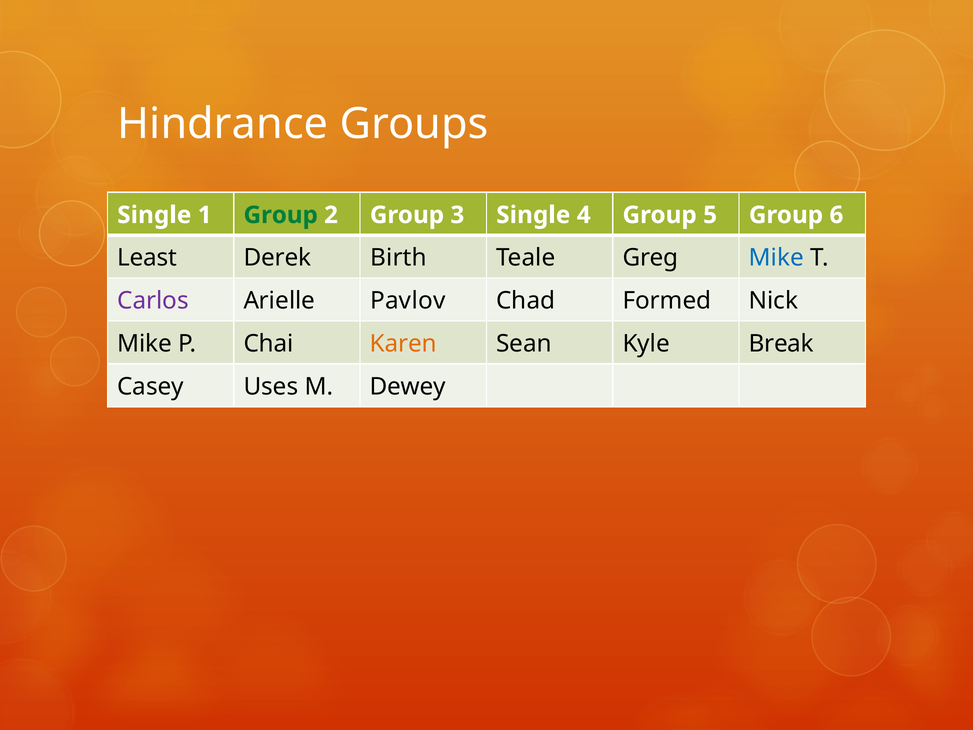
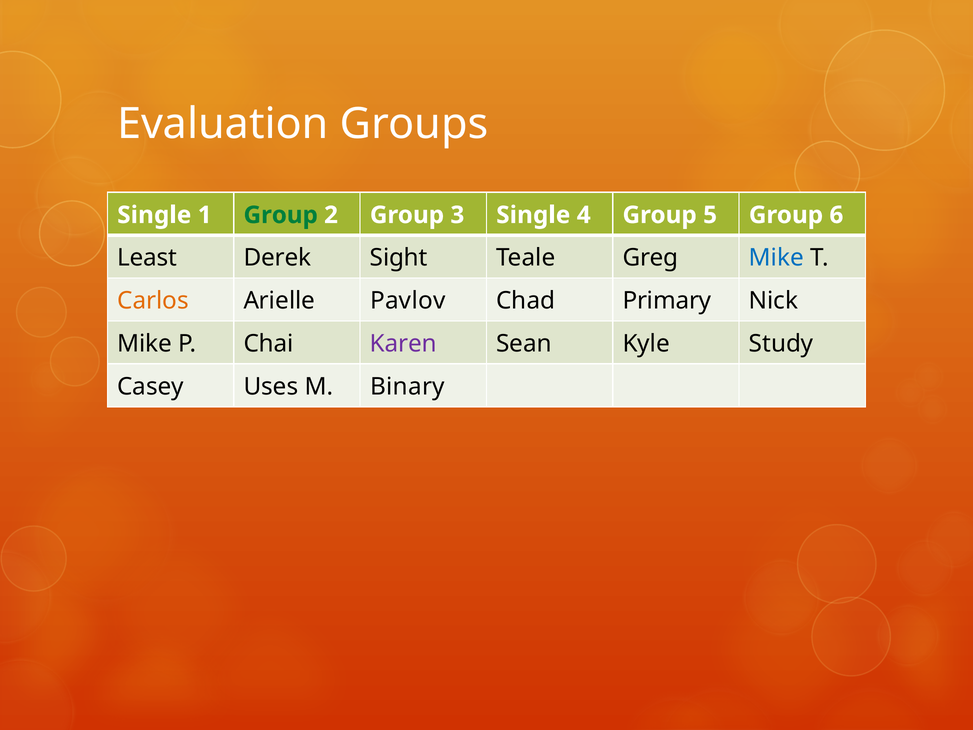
Hindrance: Hindrance -> Evaluation (223, 124)
Birth: Birth -> Sight (399, 258)
Carlos colour: purple -> orange (153, 301)
Formed: Formed -> Primary (667, 301)
Karen colour: orange -> purple (403, 344)
Break: Break -> Study (781, 344)
Dewey: Dewey -> Binary (408, 386)
